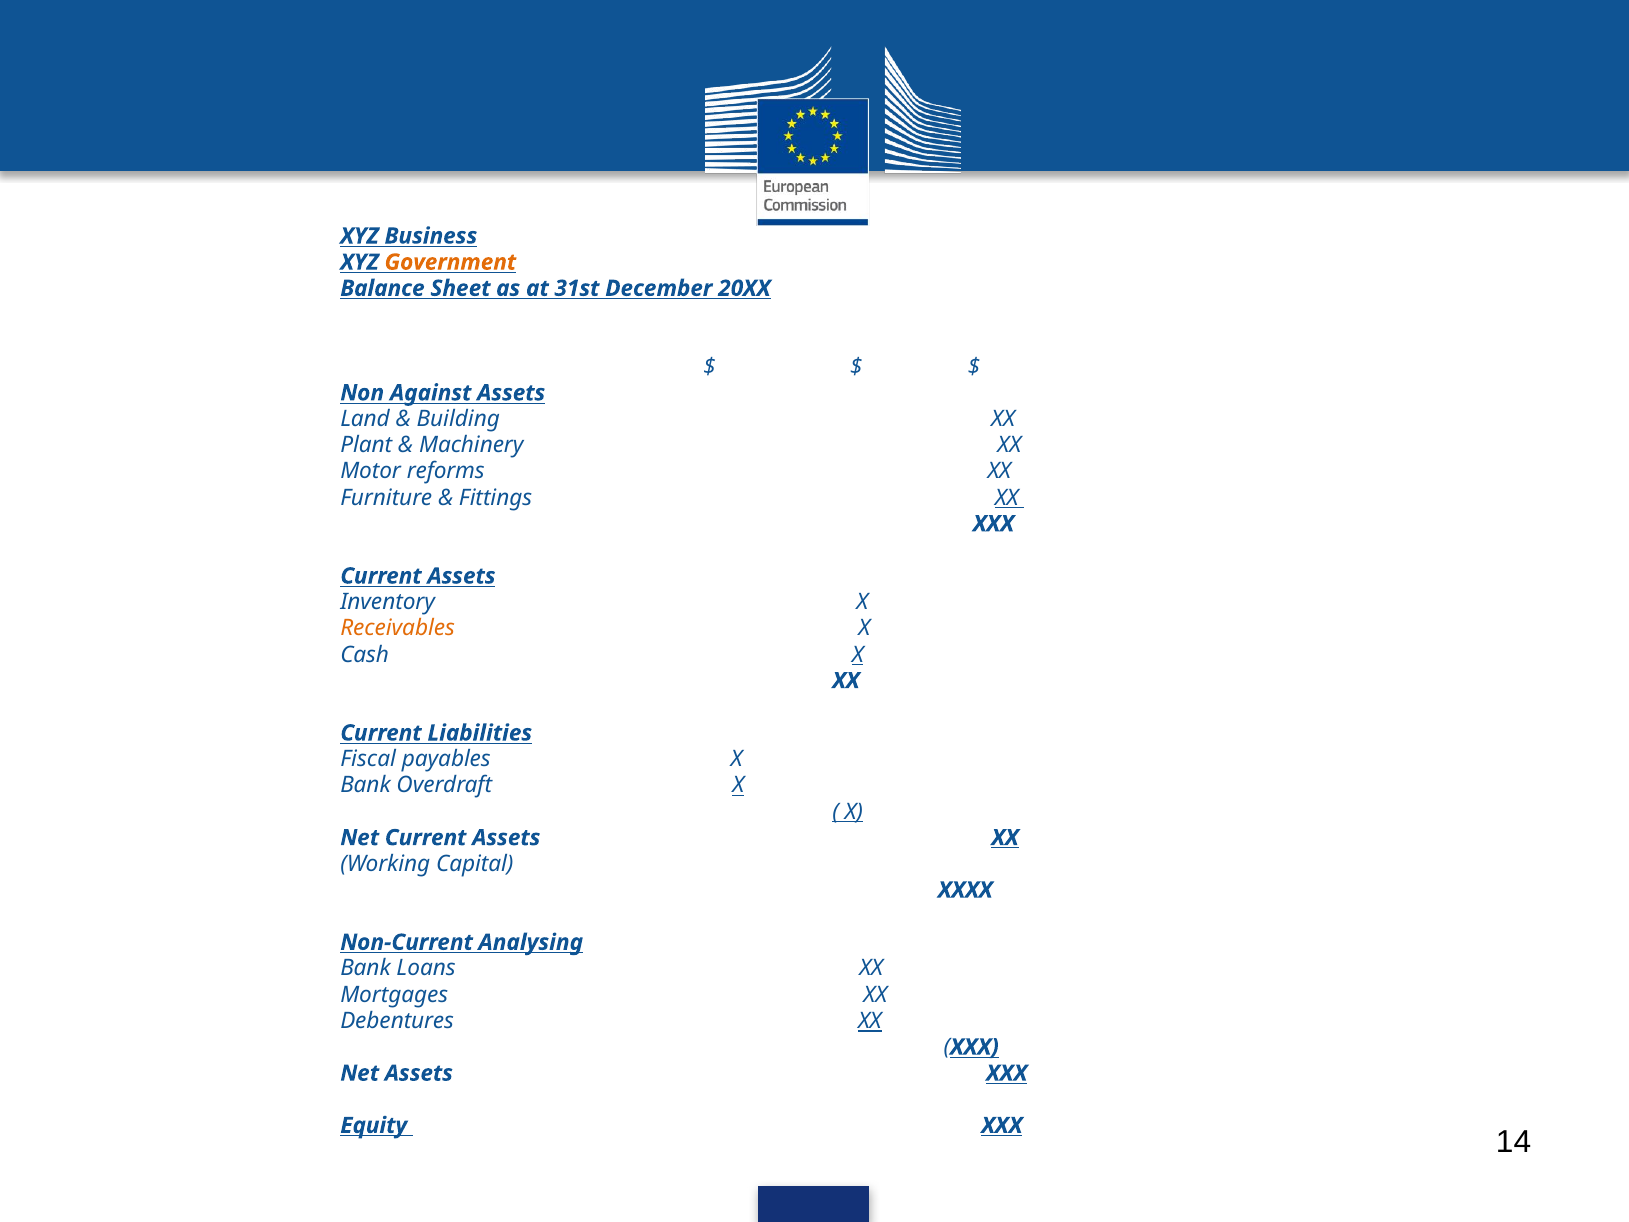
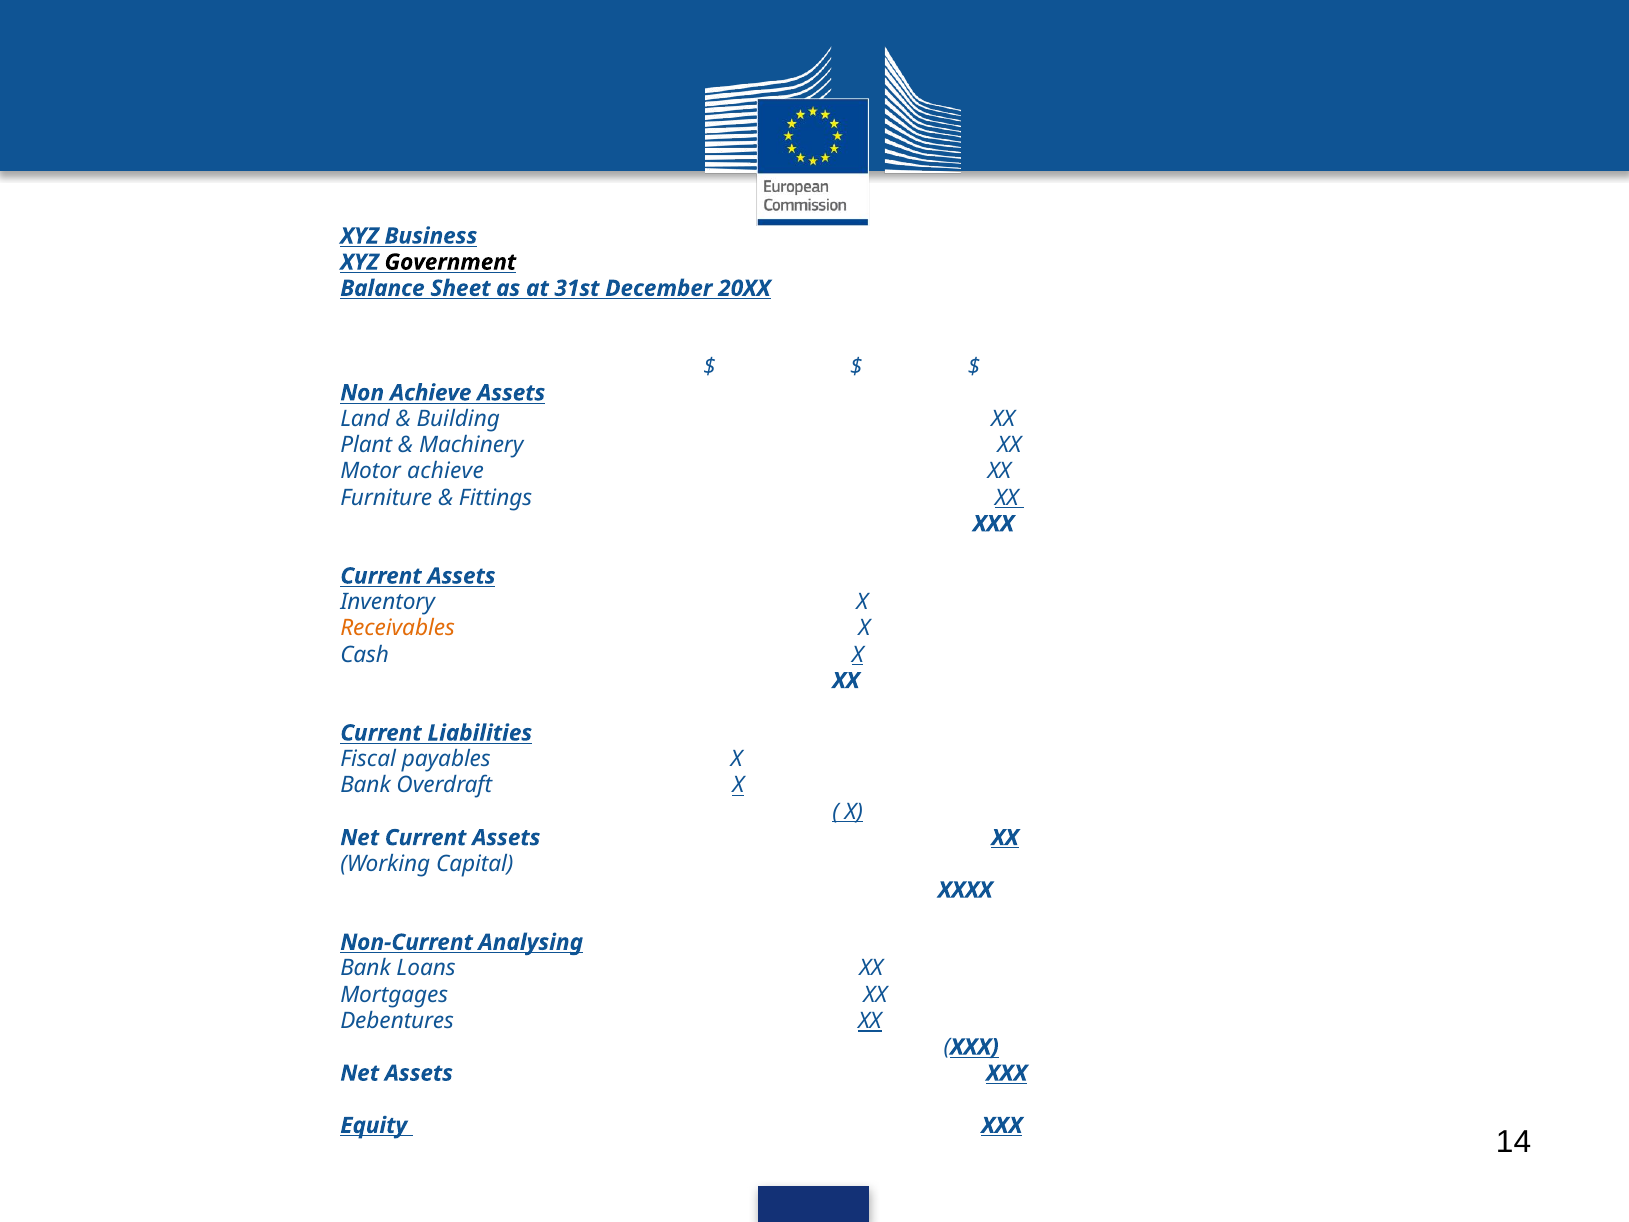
Government colour: orange -> black (450, 262)
Non Against: Against -> Achieve (431, 393)
Motor reforms: reforms -> achieve (446, 471)
